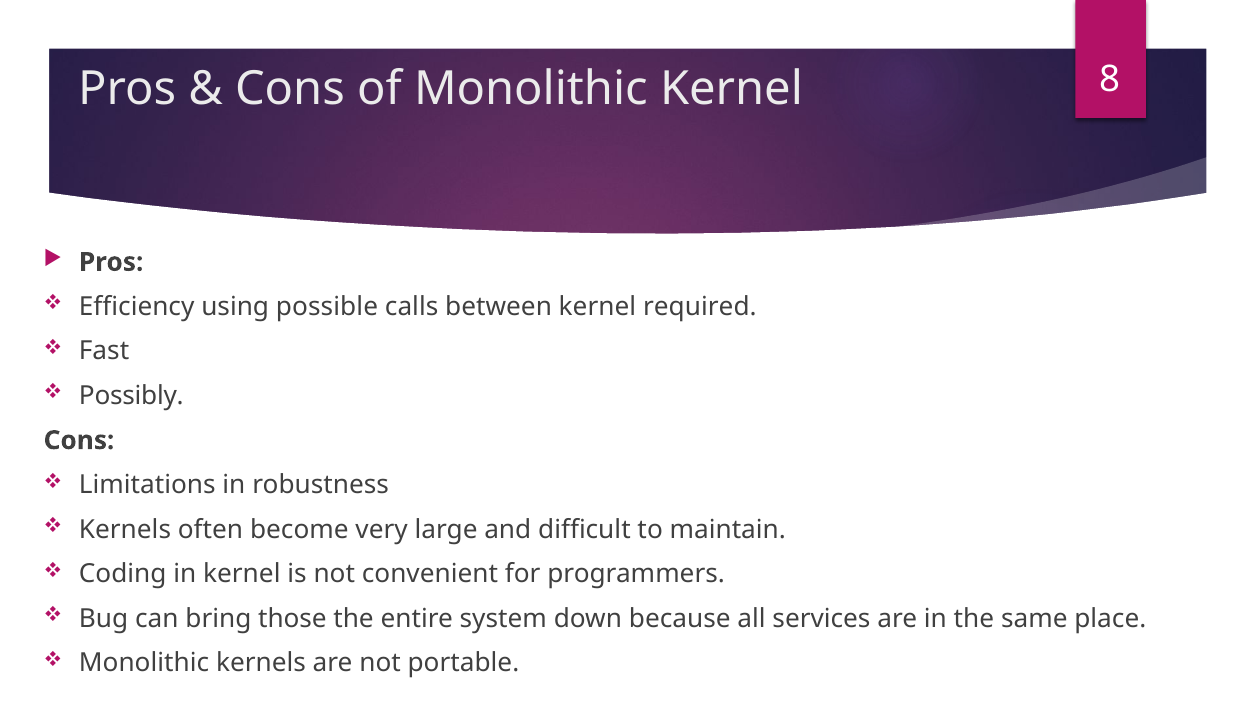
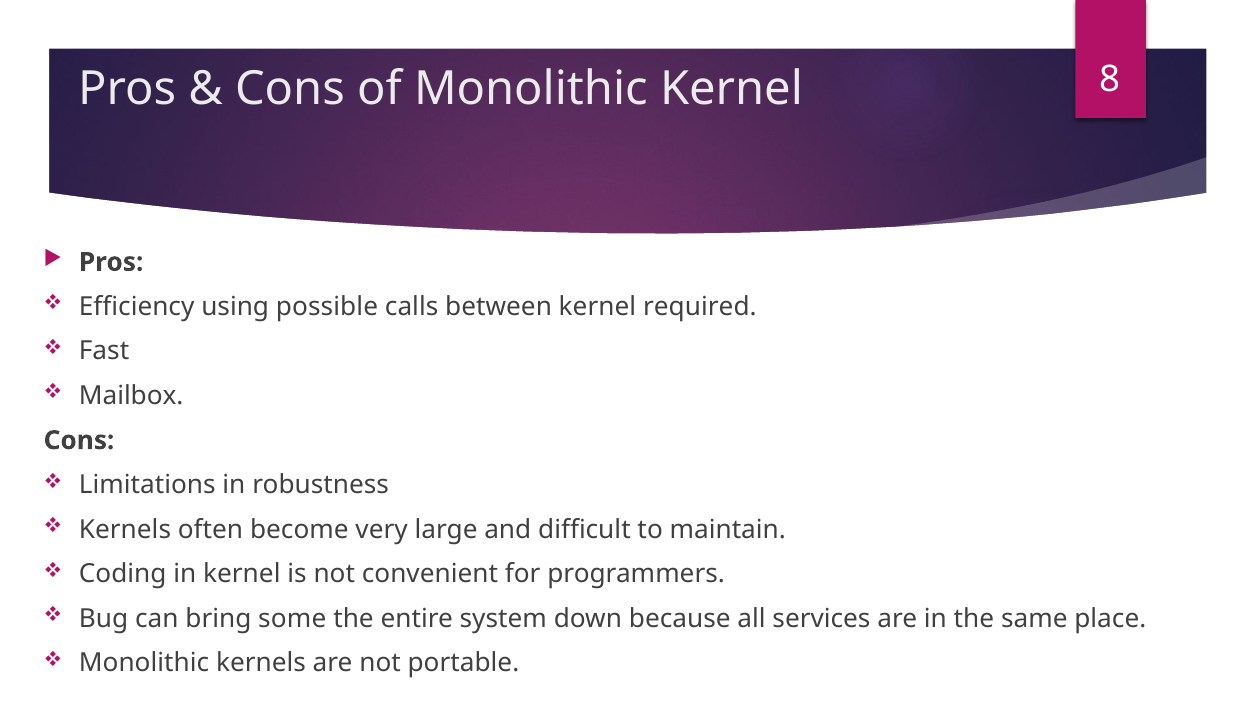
Possibly: Possibly -> Mailbox (131, 396)
those: those -> some (292, 618)
